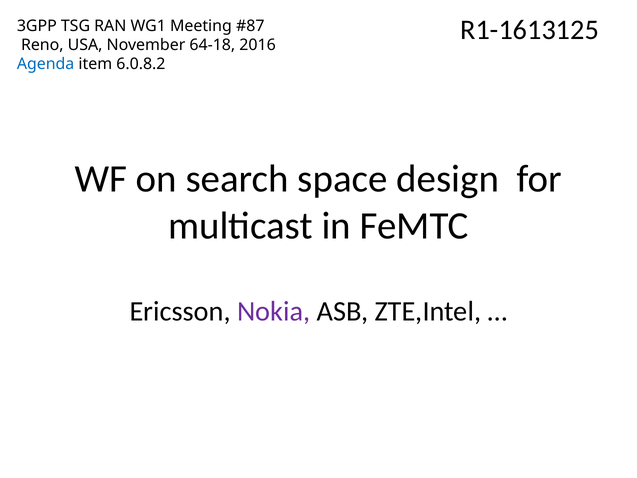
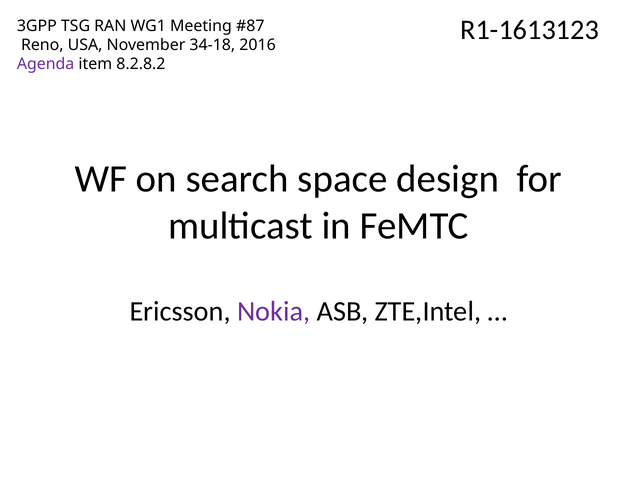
R1-1613125: R1-1613125 -> R1-1613123 (530, 30)
64-18: 64-18 -> 34-18 (212, 45)
Agenda colour: blue -> purple (46, 64)
6.0.8.2: 6.0.8.2 -> 8.2.8.2 (141, 64)
